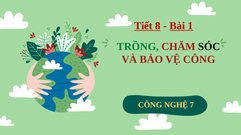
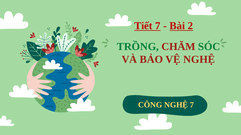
Tiết 8: 8 -> 7 (158, 26)
1: 1 -> 2 (190, 26)
SÓC colour: black -> green (209, 47)
VỆ CÔNG: CÔNG -> NGHỆ (199, 60)
